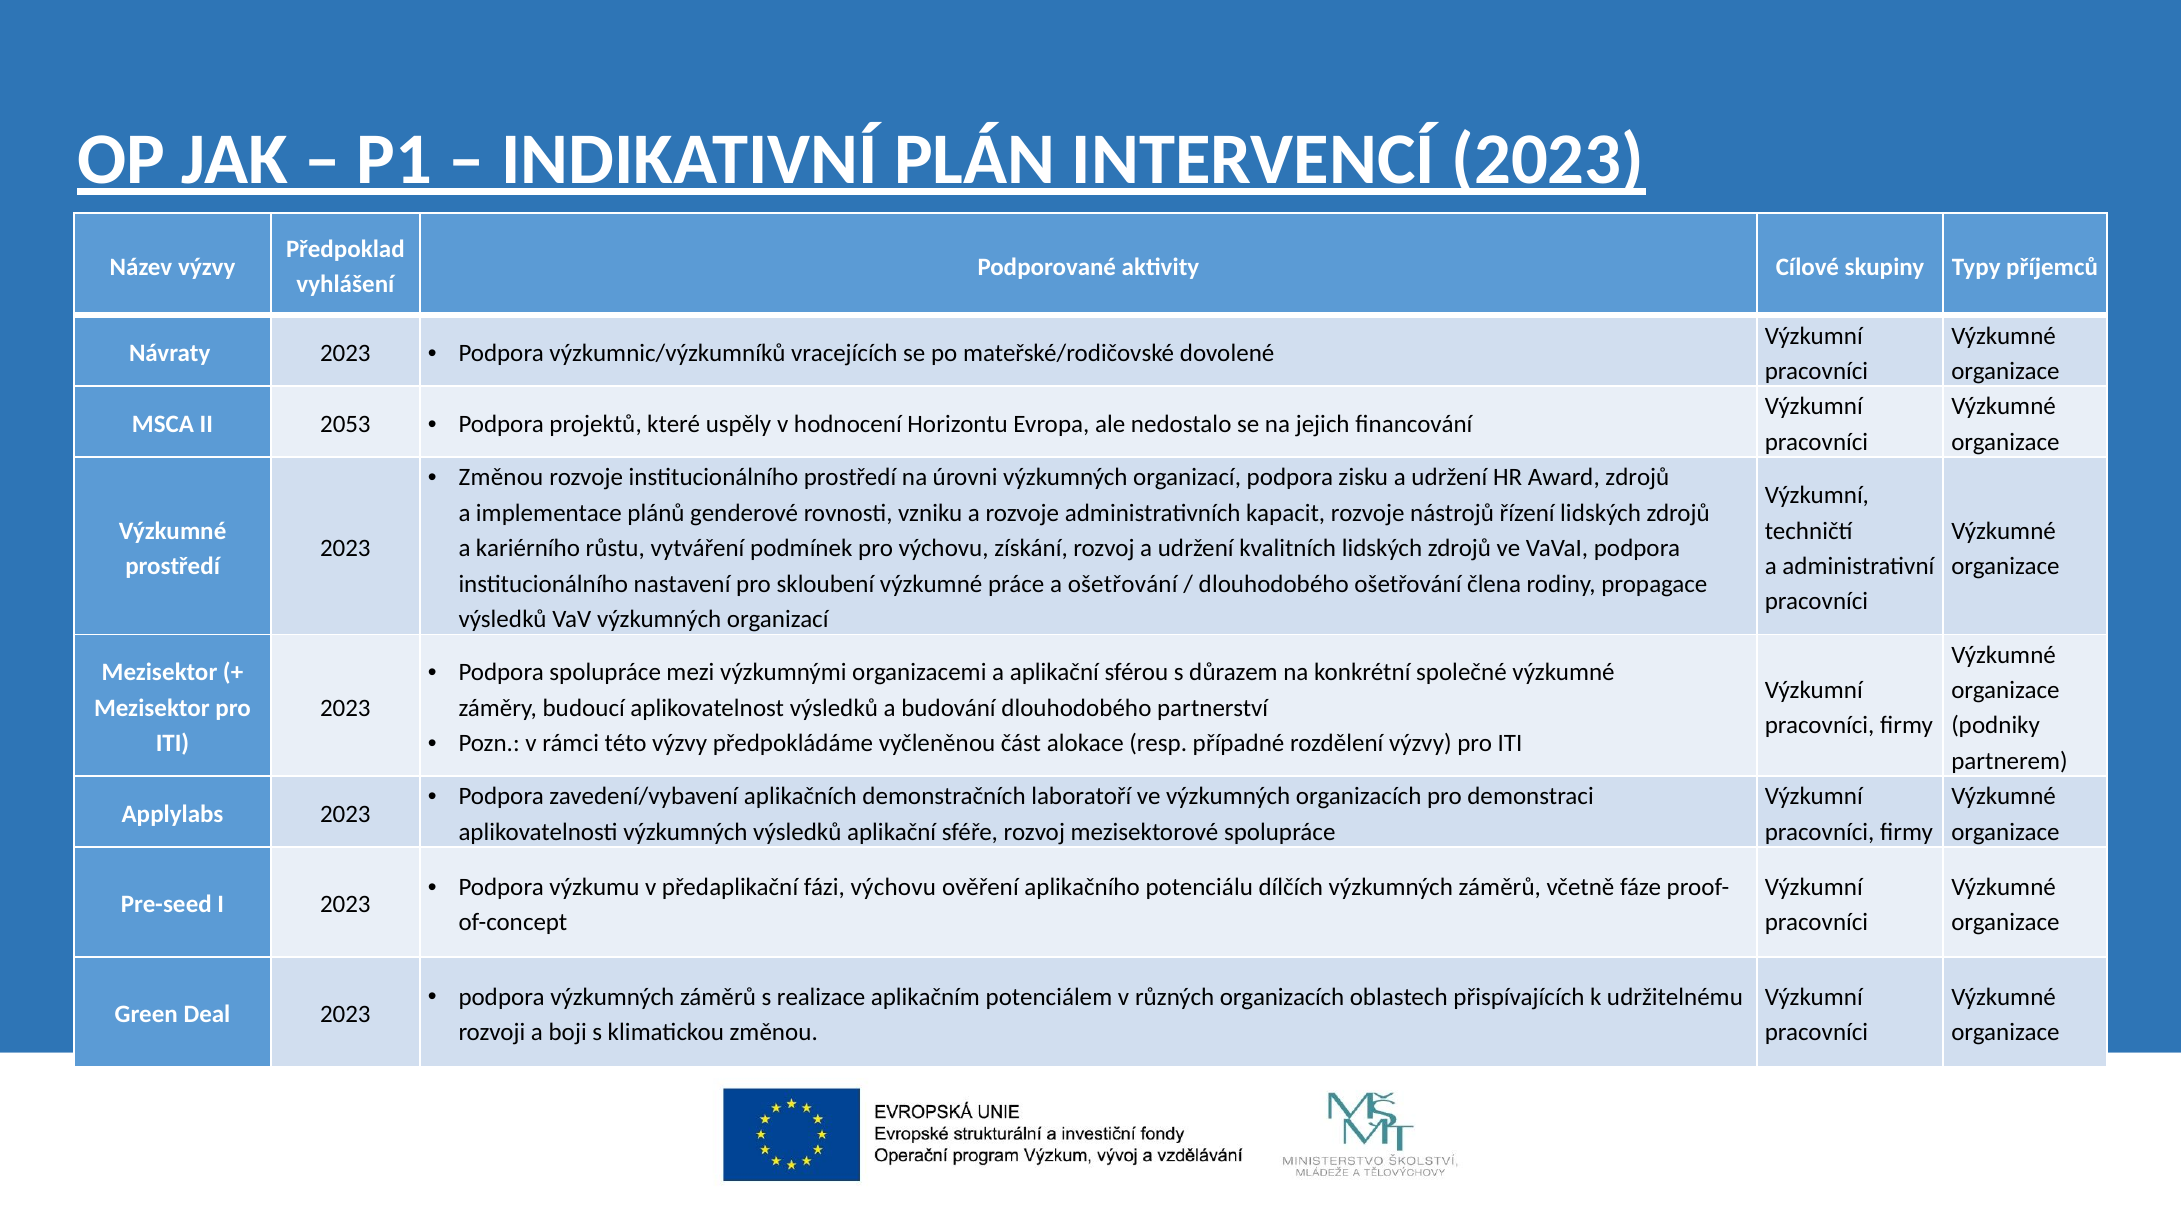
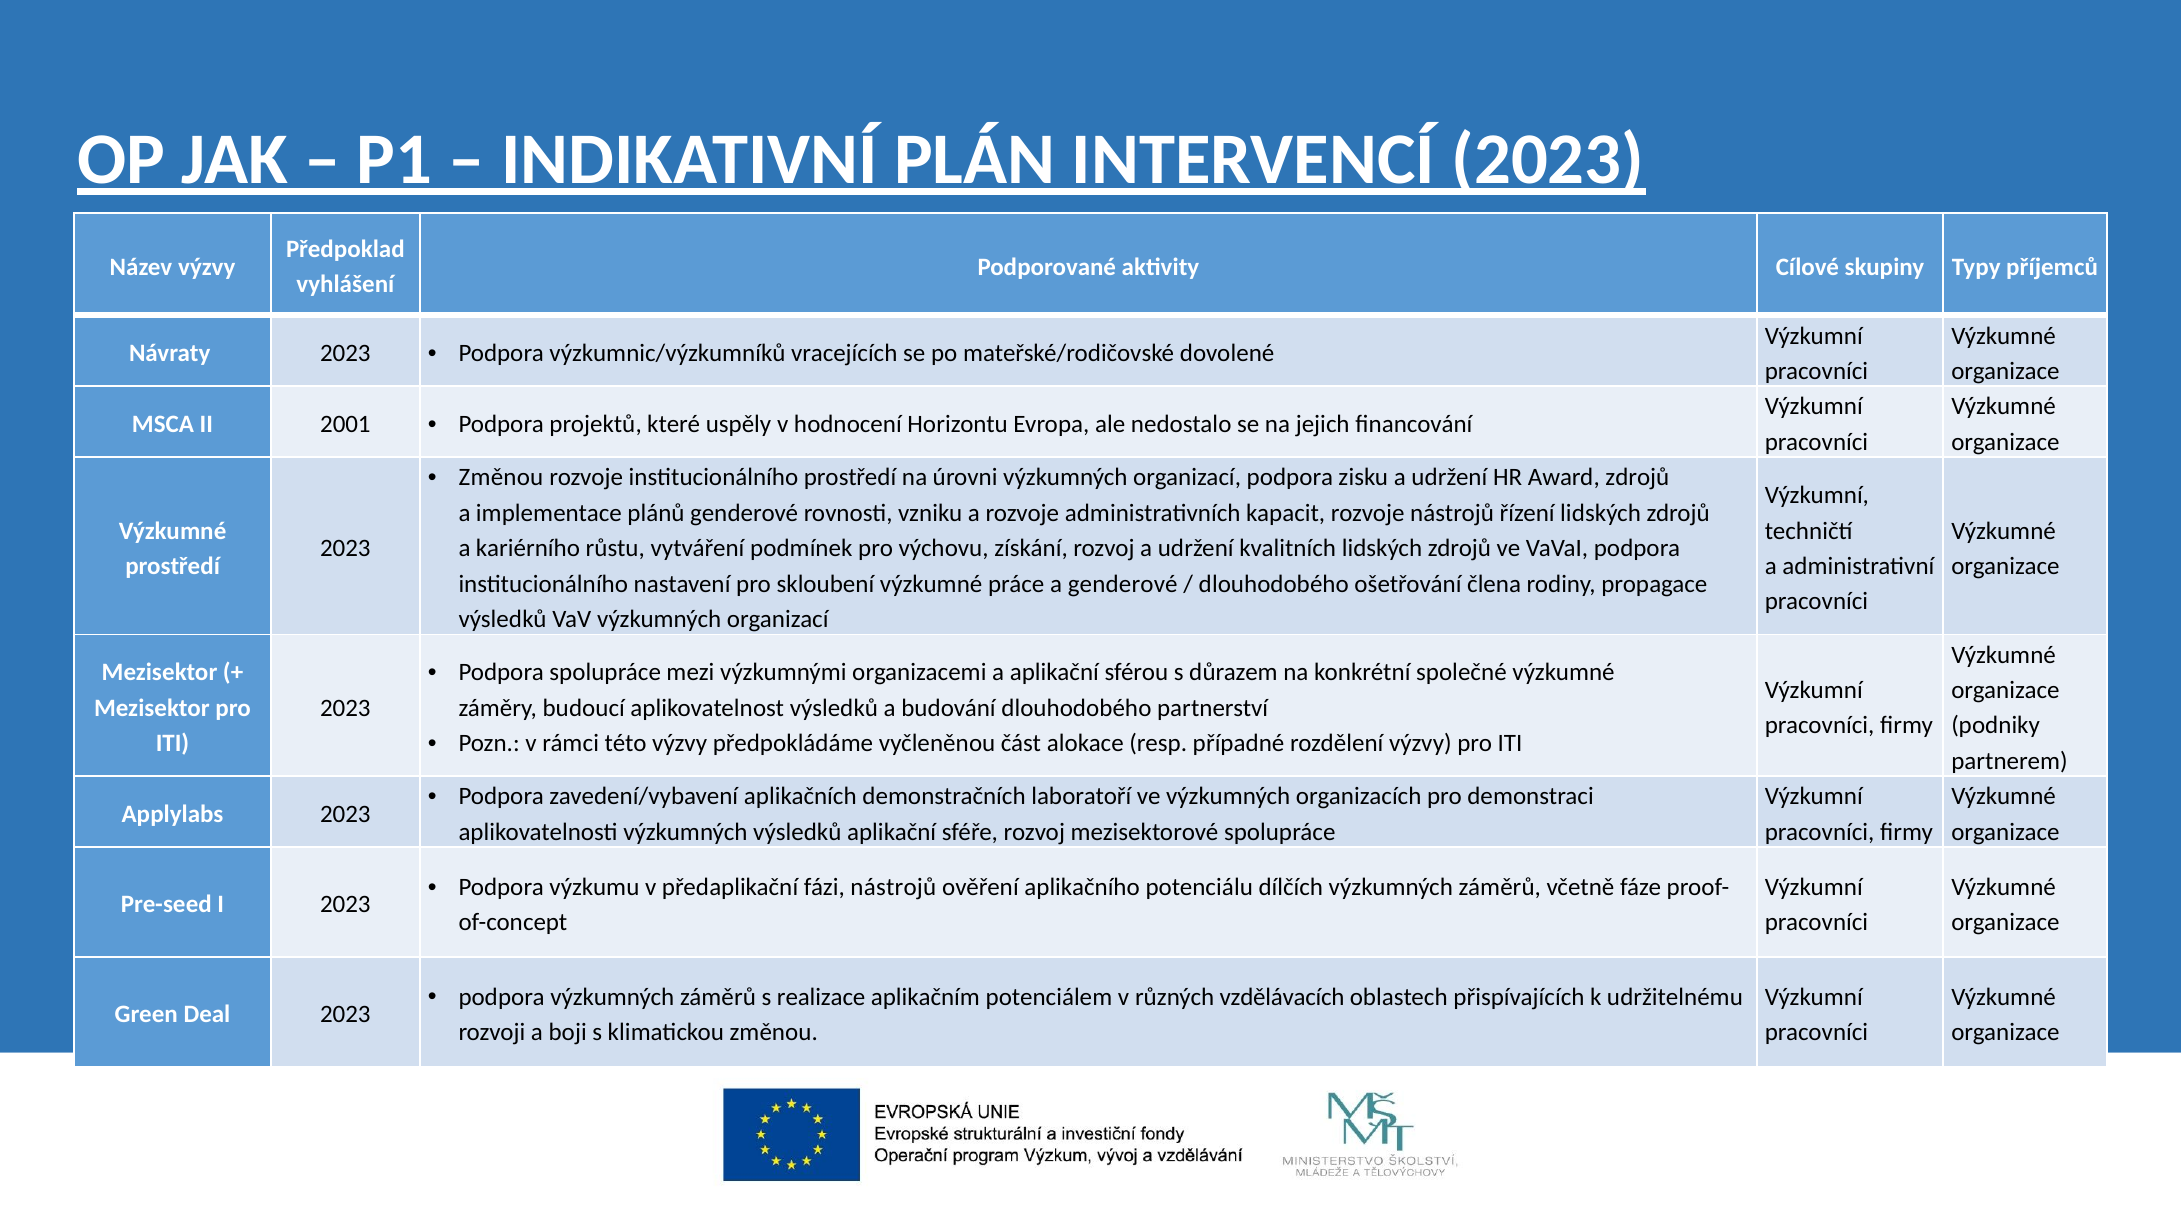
2053: 2053 -> 2001 (345, 424)
a ošetřování: ošetřování -> genderové (1123, 584)
fázi výchovu: výchovu -> nástrojů (893, 887)
různých organizacích: organizacích -> vzdělávacích (1282, 997)
